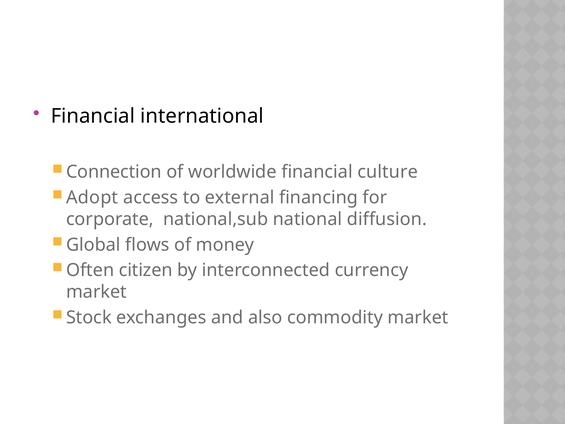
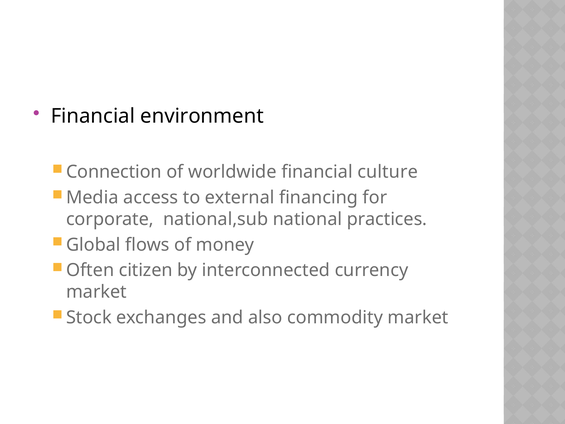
international: international -> environment (202, 116)
Adopt: Adopt -> Media (92, 197)
diffusion: diffusion -> practices (387, 219)
